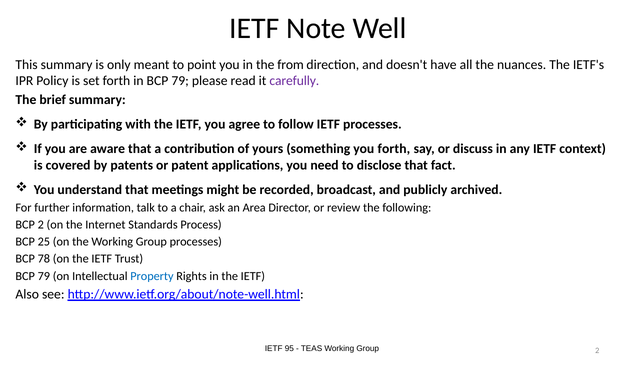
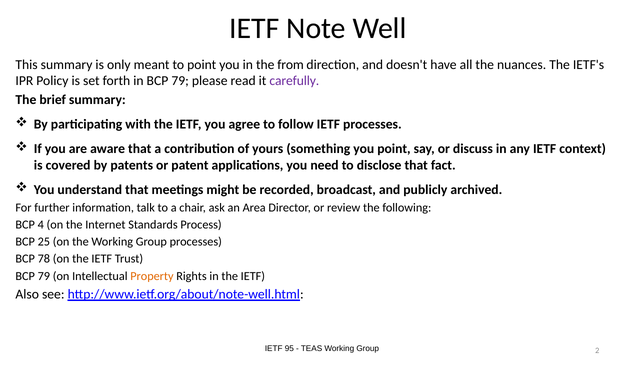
you forth: forth -> point (394, 149)
BCP 2: 2 -> 4 (41, 225)
Property colour: blue -> orange (152, 276)
